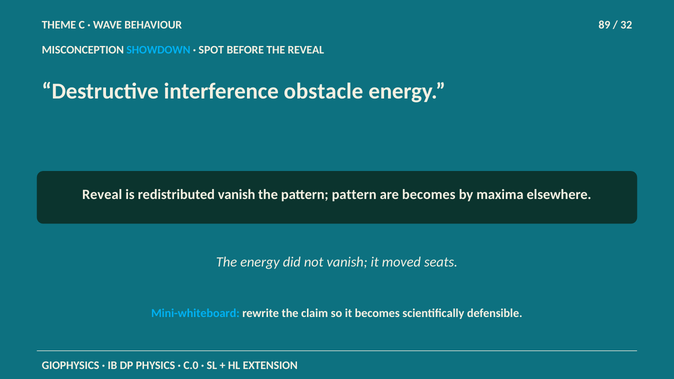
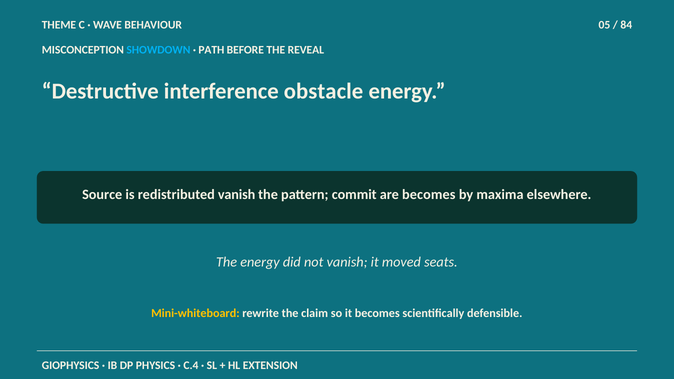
89: 89 -> 05 (604, 25)
32: 32 -> 84 (626, 25)
SPOT: SPOT -> PATH (211, 50)
Reveal: Reveal -> Source (102, 195)
pattern pattern: pattern -> commit (354, 195)
Mini-whiteboard colour: light blue -> yellow (195, 313)
C.0: C.0 -> C.4 (191, 366)
